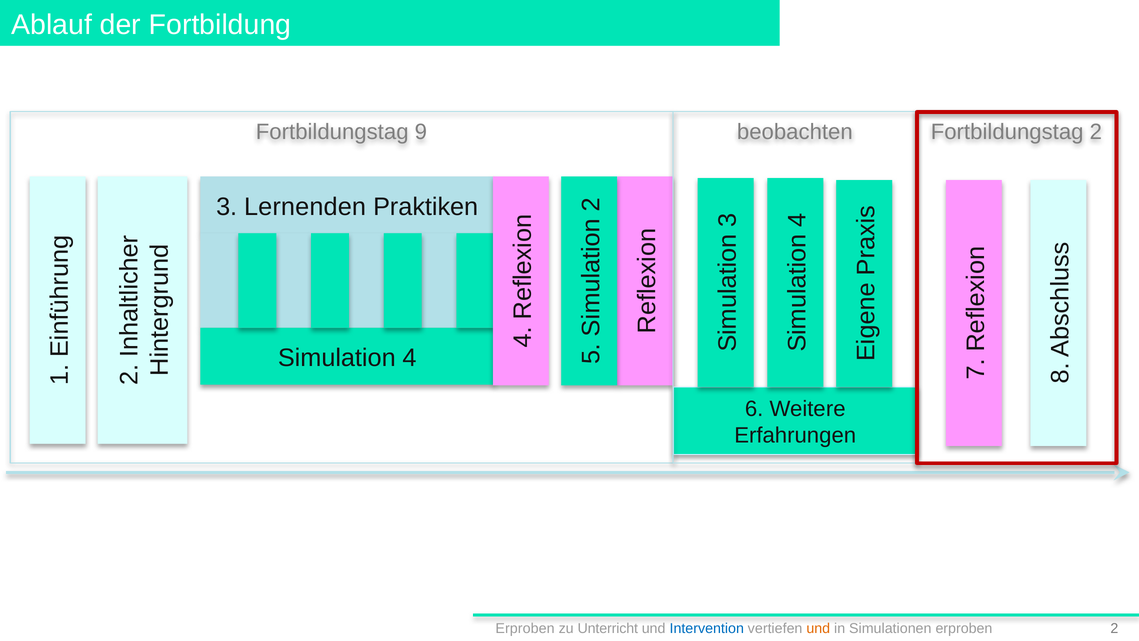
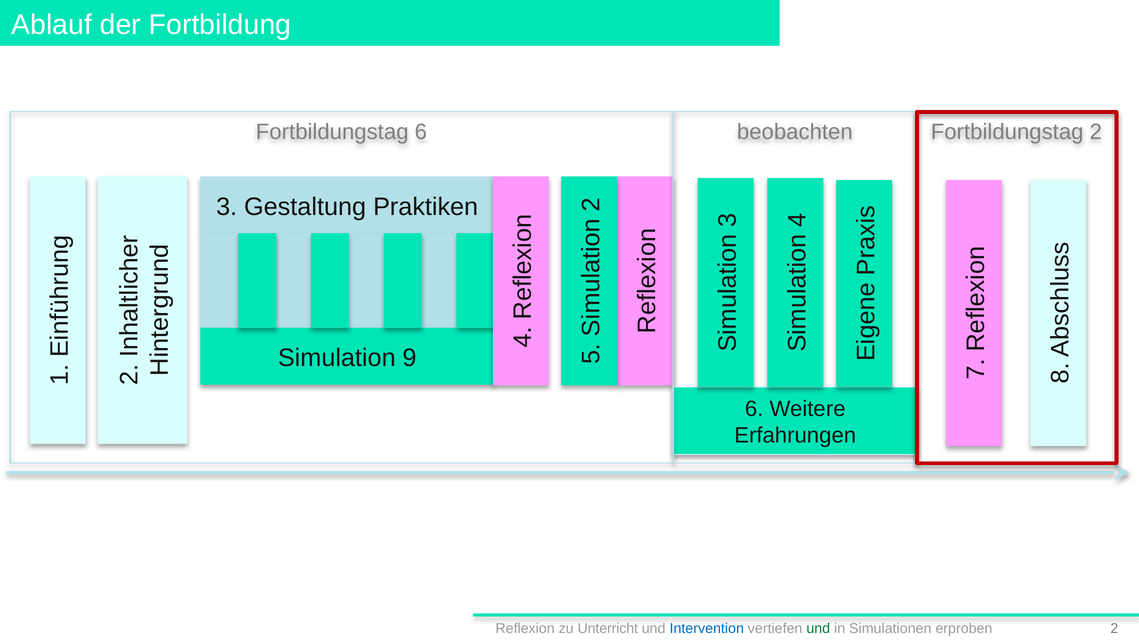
Fortbildungstag 9: 9 -> 6 (421, 132)
Lernenden: Lernenden -> Gestaltung (305, 207)
Simulation 4: 4 -> 9 (410, 358)
Erproben: Erproben -> Reflexion (525, 628)
und colour: orange -> green (818, 628)
